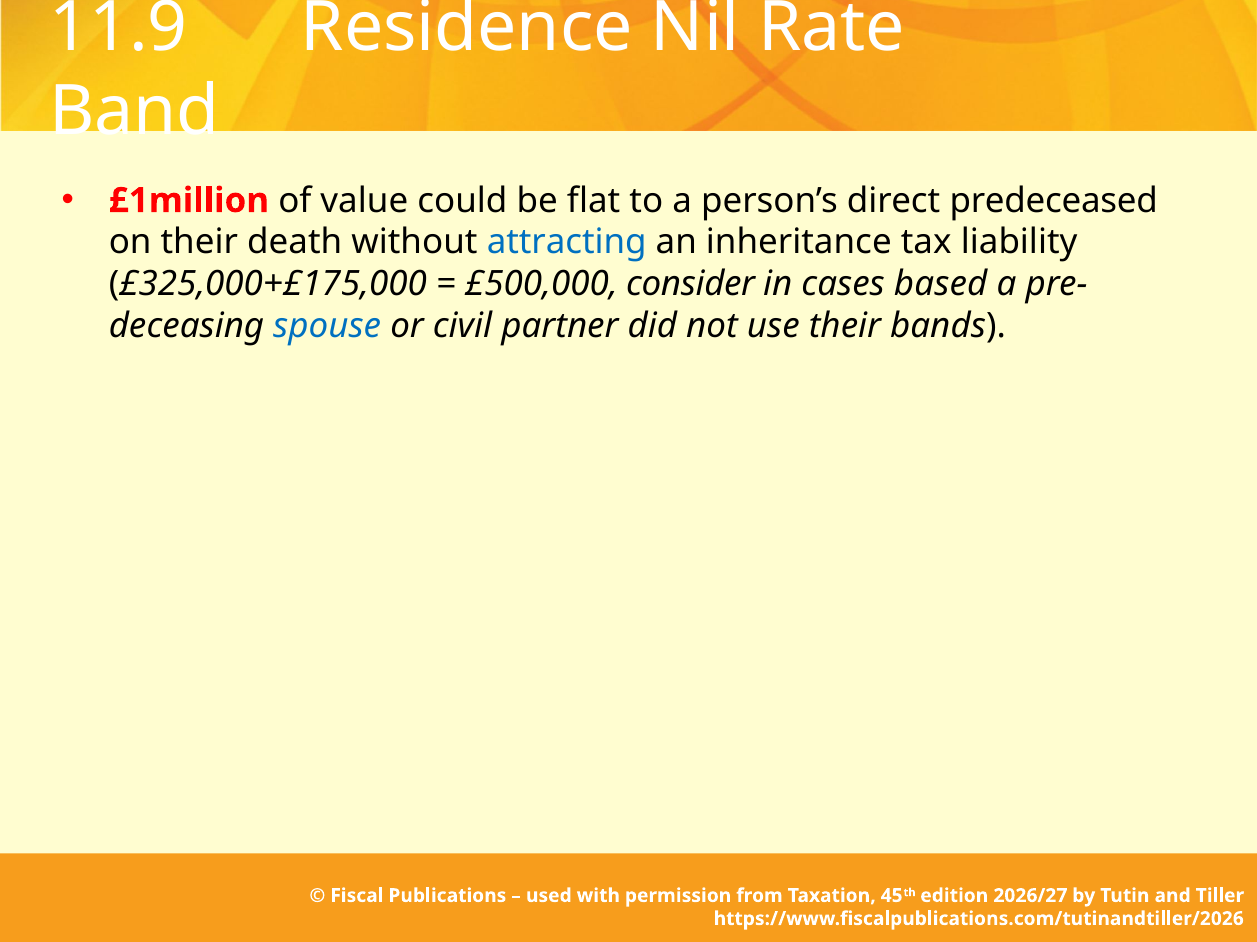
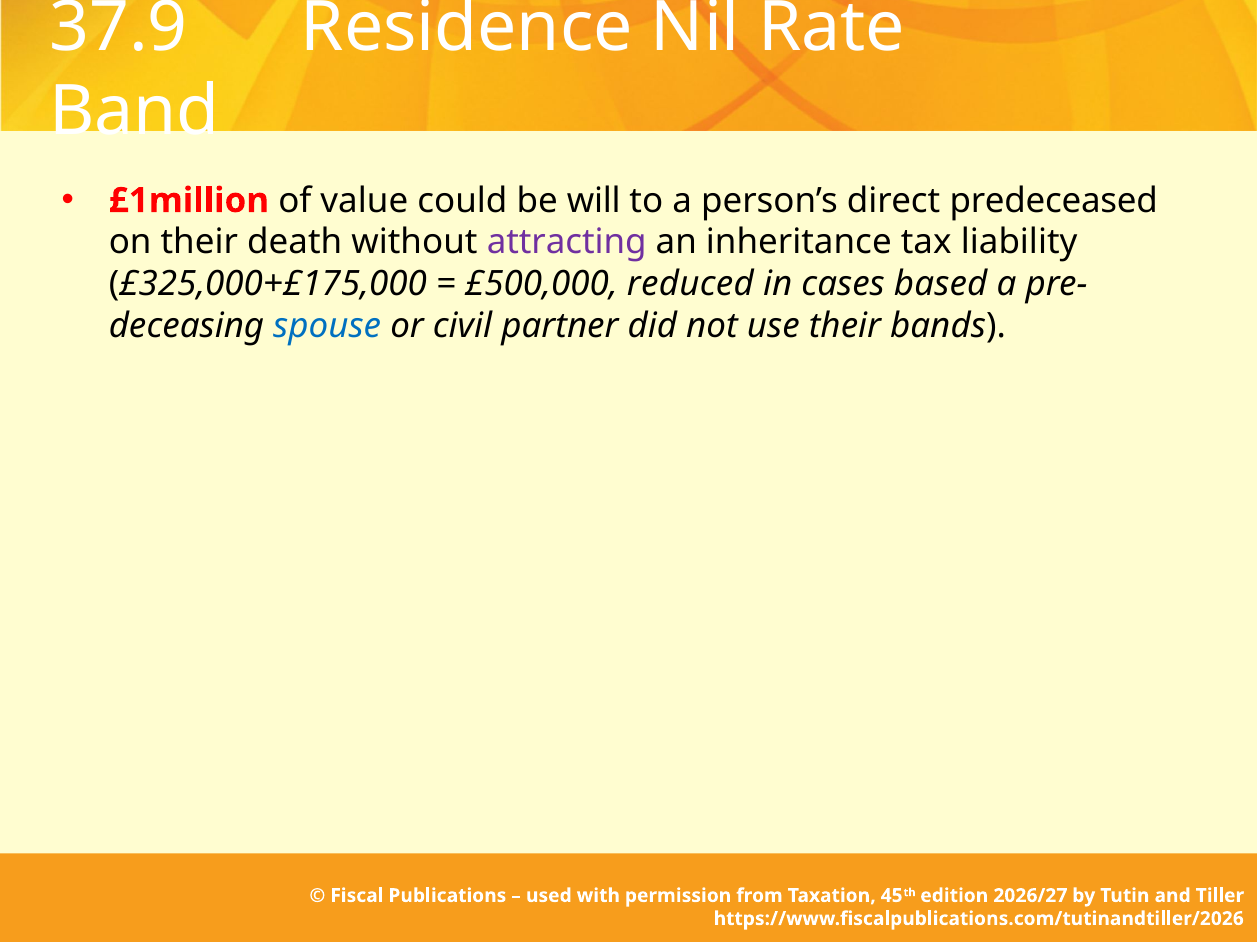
11.9: 11.9 -> 37.9 (119, 28)
flat: flat -> will (594, 201)
attracting colour: blue -> purple (567, 243)
consider: consider -> reduced (690, 285)
